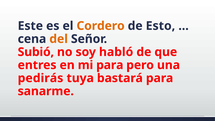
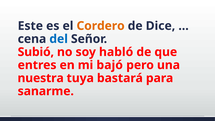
Esto: Esto -> Dice (160, 26)
del colour: orange -> blue (59, 39)
mi para: para -> bajó (110, 65)
pedirás: pedirás -> nuestra (41, 78)
